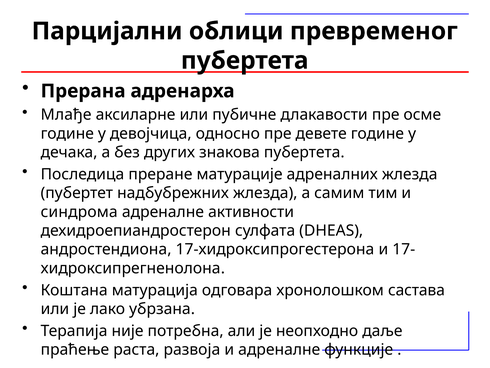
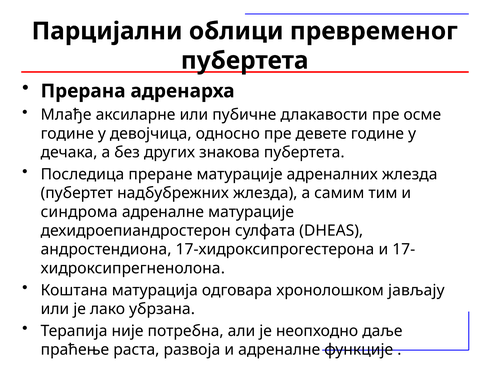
адреналне активности: активности -> матурације (251, 212)
састава: састава -> јављају (416, 290)
